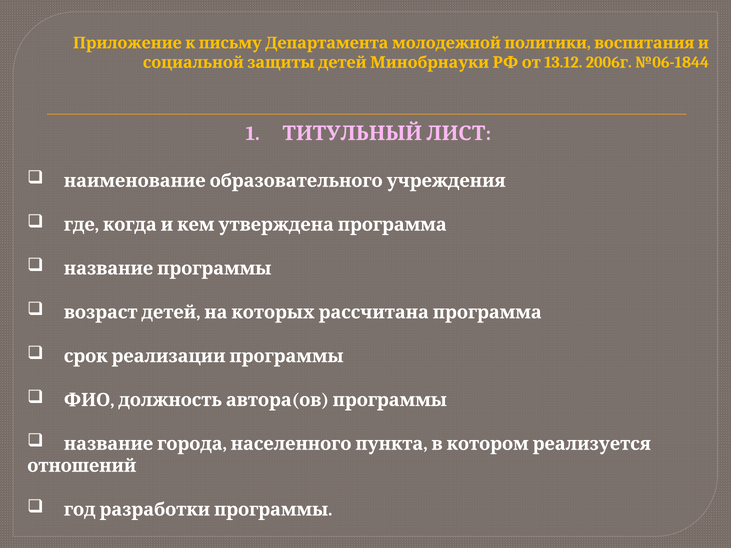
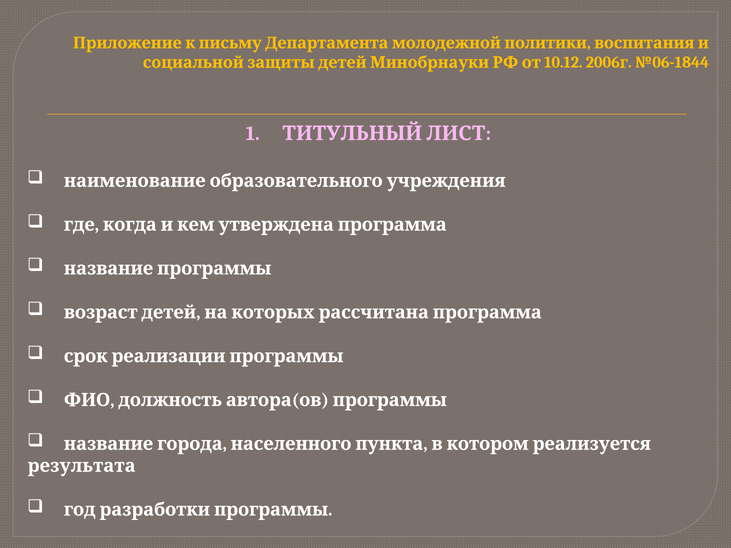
13.12: 13.12 -> 10.12 (563, 63)
отношений: отношений -> результата (82, 466)
